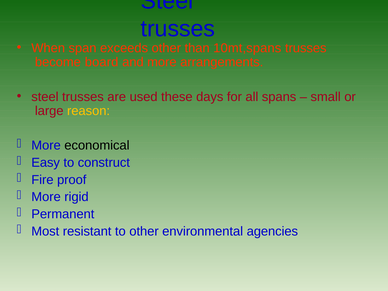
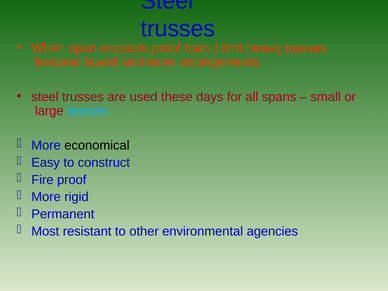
exceeds other: other -> proof (166, 48)
10mt,spans: 10mt,spans -> 10mt,heavy (247, 48)
reason colour: yellow -> light blue (89, 111)
